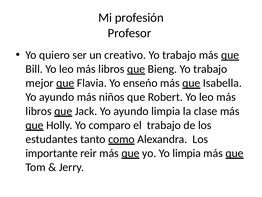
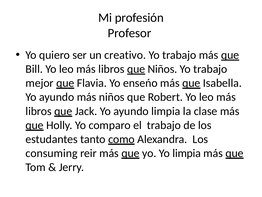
Bieng: Bieng -> Niños (163, 69)
importante: importante -> consuming (52, 153)
